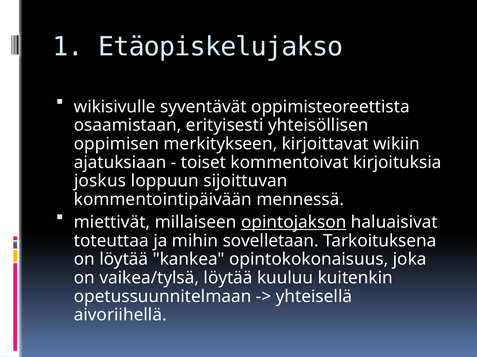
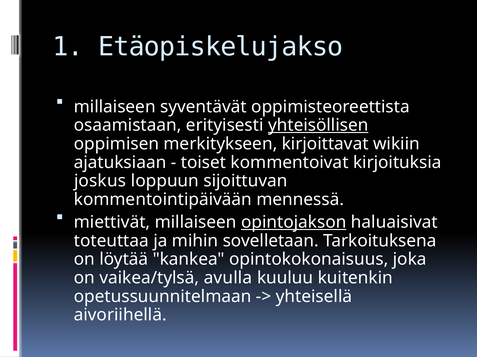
wikisivulle: wikisivulle -> millaiseen (115, 107)
yhteisöllisen underline: none -> present (318, 126)
vaikea/tylsä löytää: löytää -> avulla (228, 278)
